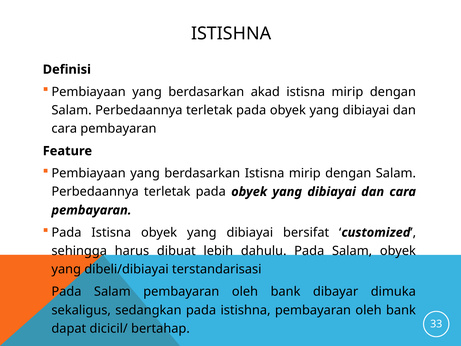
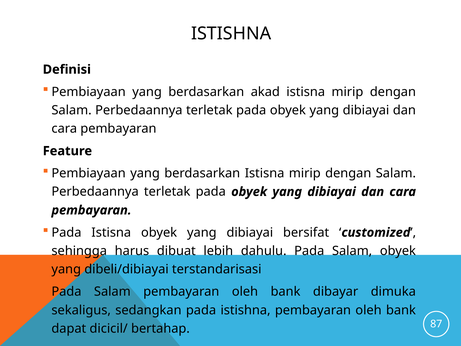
33: 33 -> 87 (436, 324)
